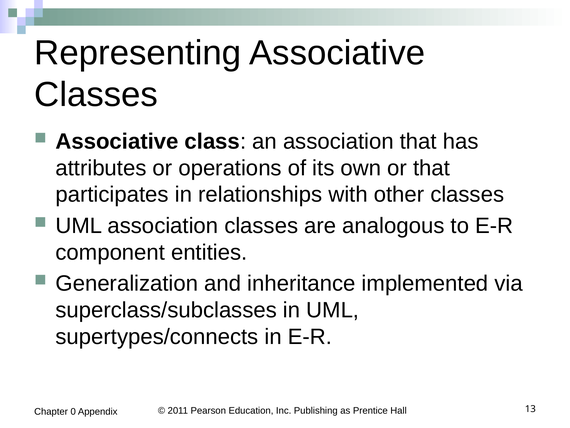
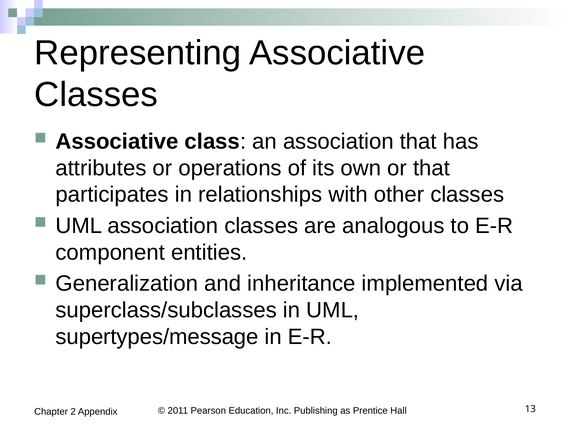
supertypes/connects: supertypes/connects -> supertypes/message (157, 336)
0: 0 -> 2 (73, 411)
